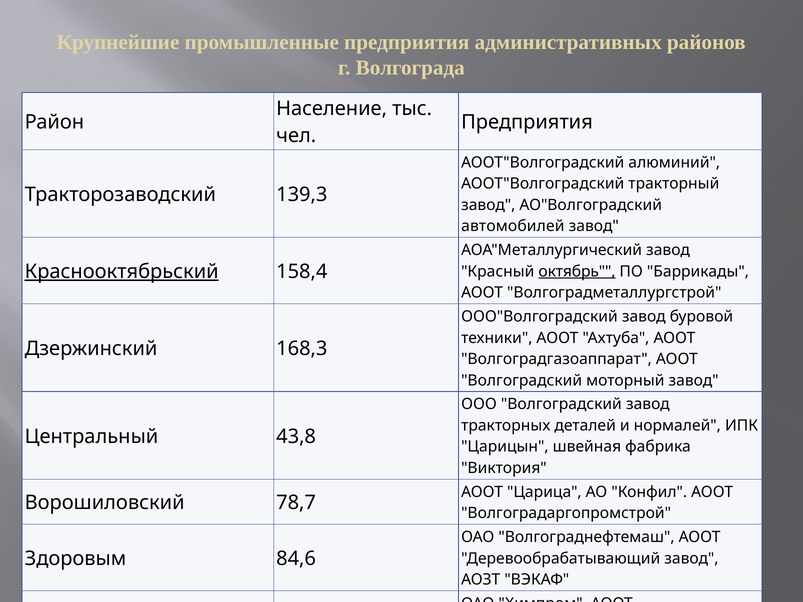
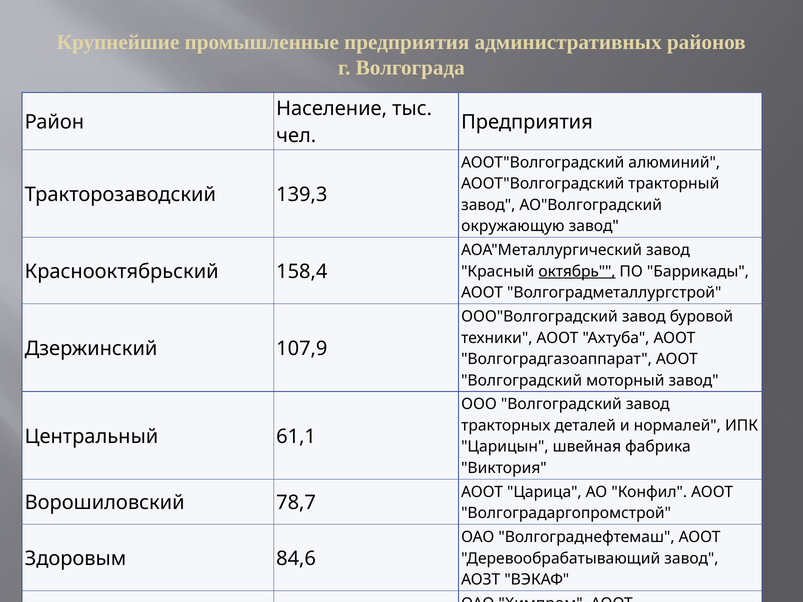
автомобилей: автомобилей -> окружающую (513, 226)
Краснооктябрьский underline: present -> none (122, 272)
168,3: 168,3 -> 107,9 (302, 349)
43,8: 43,8 -> 61,1 (296, 437)
